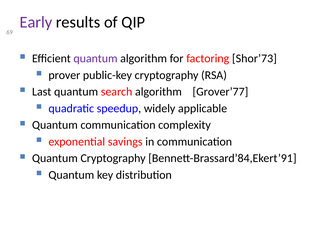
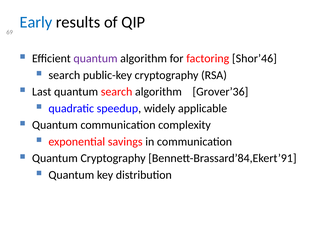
Early colour: purple -> blue (36, 22)
Shor’73: Shor’73 -> Shor’46 (254, 58)
prover: prover -> search (64, 75)
Grover’77: Grover’77 -> Grover’36 (220, 92)
